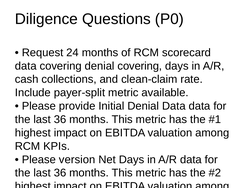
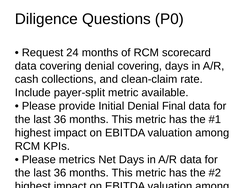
Denial Data: Data -> Final (174, 106)
version: version -> metrics (77, 159)
